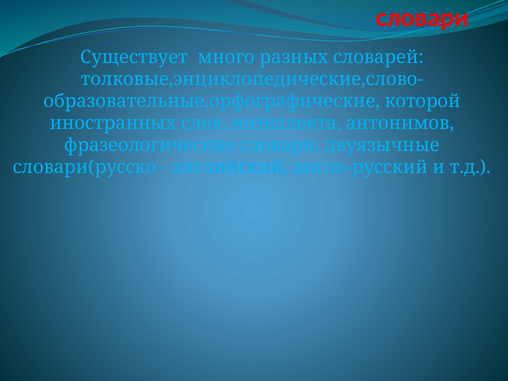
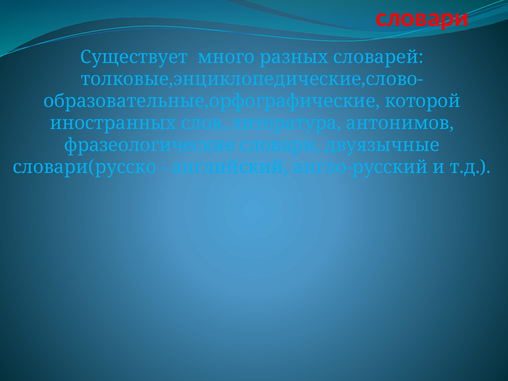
интеллекта: интеллекта -> литература (286, 123)
